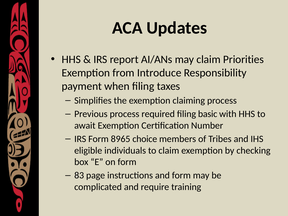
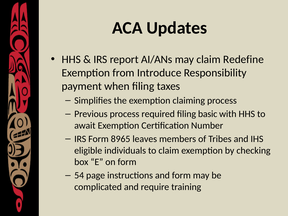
Priorities: Priorities -> Redefine (243, 59)
choice: choice -> leaves (145, 139)
83: 83 -> 54 (79, 175)
